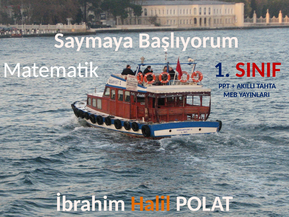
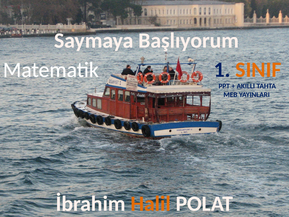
SINIF colour: red -> orange (258, 70)
